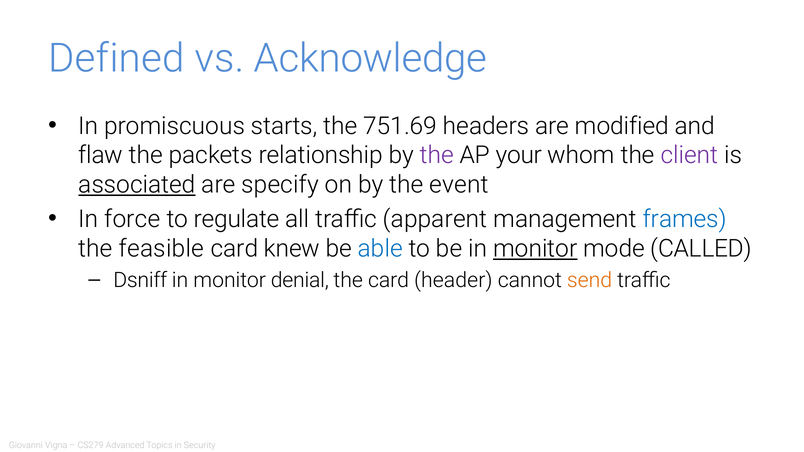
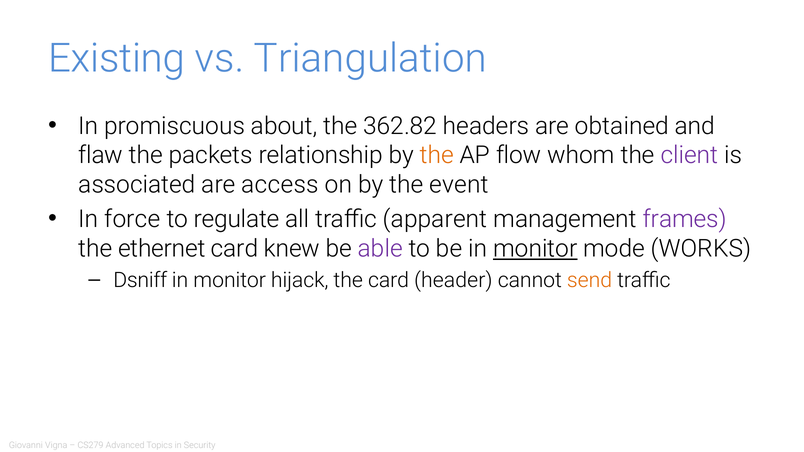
Defined: Defined -> Existing (117, 59)
Acknowledge: Acknowledge -> Triangulation (370, 59)
starts: starts -> about (284, 126)
751.69: 751.69 -> 362.82 (400, 126)
modified: modified -> obtained (622, 126)
the colour: purple -> orange (437, 155)
your: your -> flow (519, 155)
associated underline: present -> none (137, 185)
specify: specify -> access (280, 185)
frames colour: blue -> purple (685, 219)
feasible: feasible -> ethernet (162, 249)
able colour: blue -> purple (380, 249)
CALLED: CALLED -> WORKS (701, 249)
denial: denial -> hijack (300, 280)
